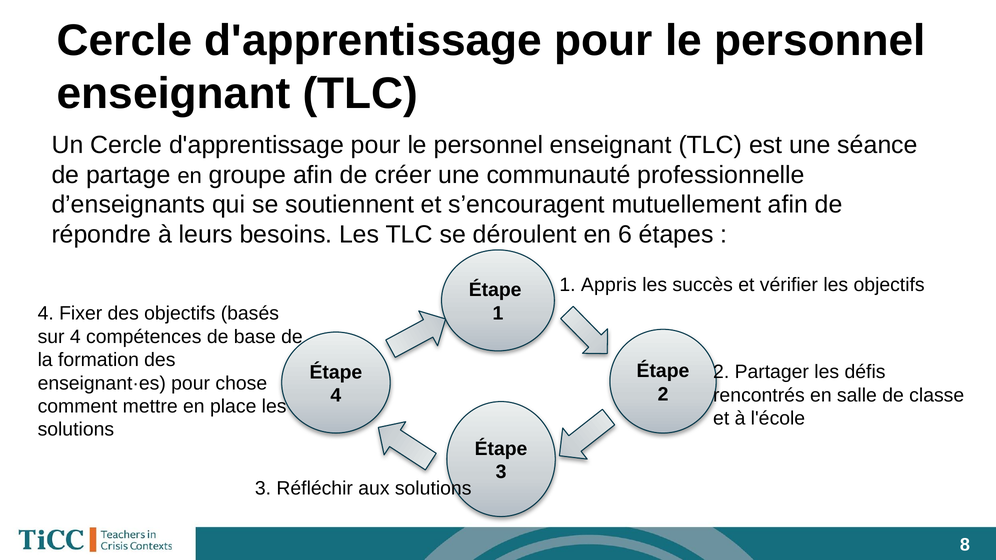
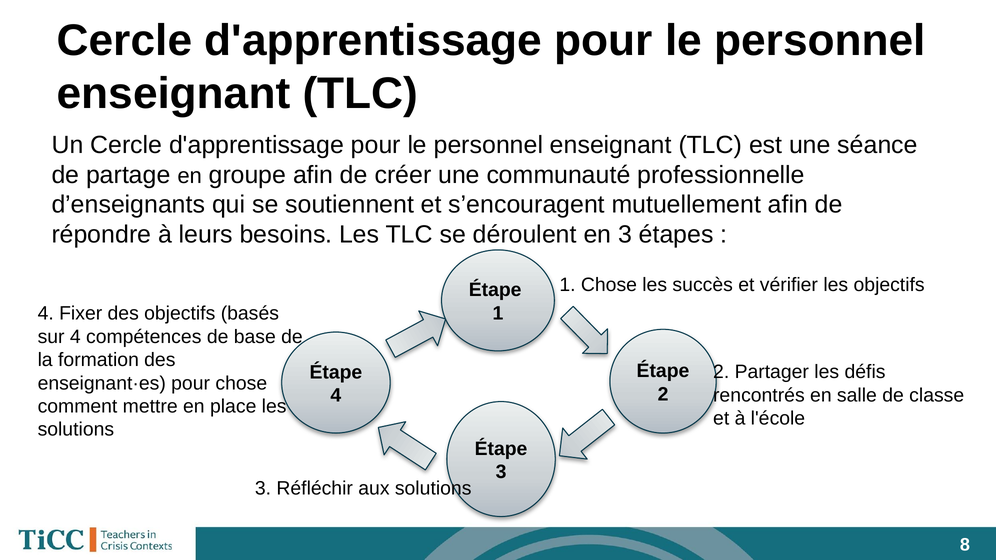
en 6: 6 -> 3 (625, 235)
1 Appris: Appris -> Chose (609, 285)
